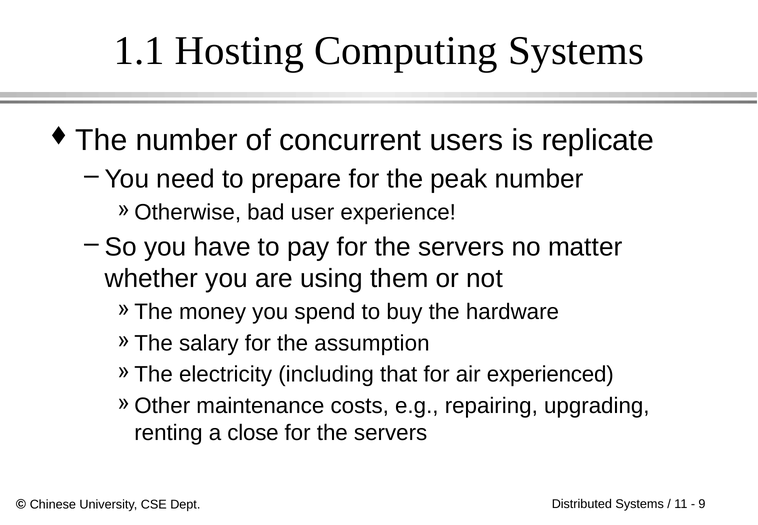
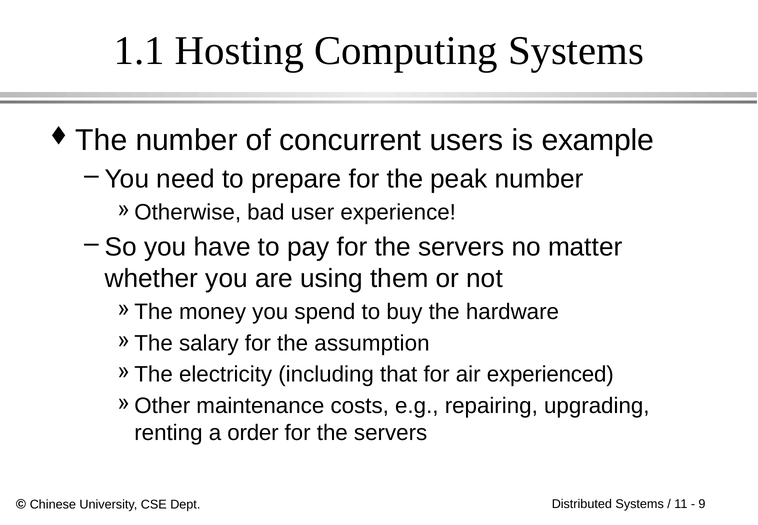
replicate: replicate -> example (598, 140)
close: close -> order (253, 433)
